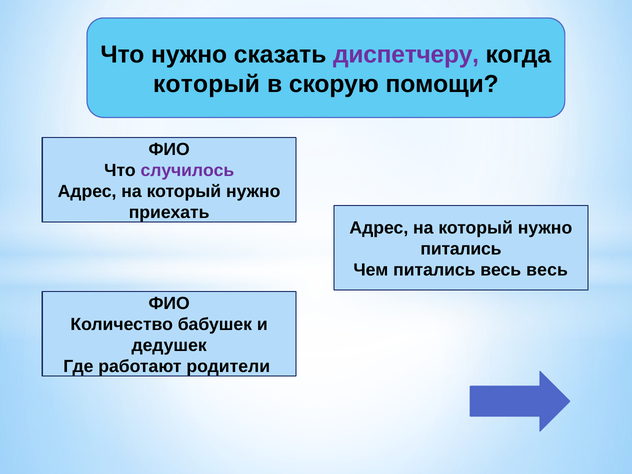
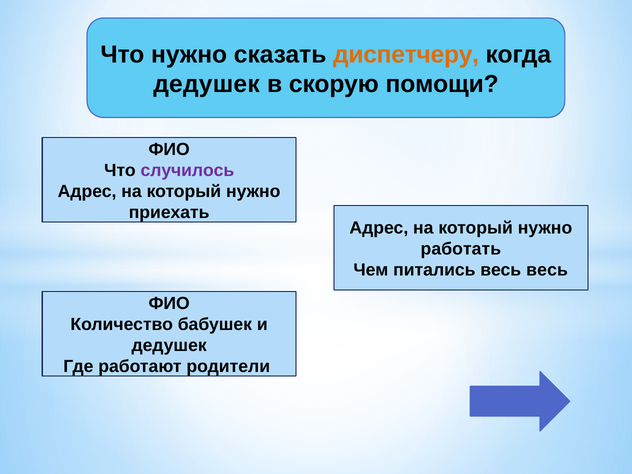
диспетчеру colour: purple -> orange (406, 55)
который: который -> дедушек (206, 84)
питались: питались -> работать (461, 249)
